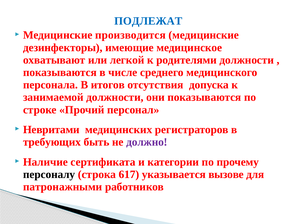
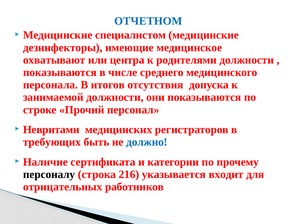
ПОДЛЕЖАТ: ПОДЛЕЖАТ -> ОТЧЕТНОМ (148, 21)
производится: производится -> специалистом (131, 35)
легкой: легкой -> центра (127, 60)
должно colour: purple -> blue (147, 142)
617: 617 -> 216 (129, 174)
вызове: вызове -> входит (226, 174)
патронажными: патронажными -> отрицательных (63, 186)
